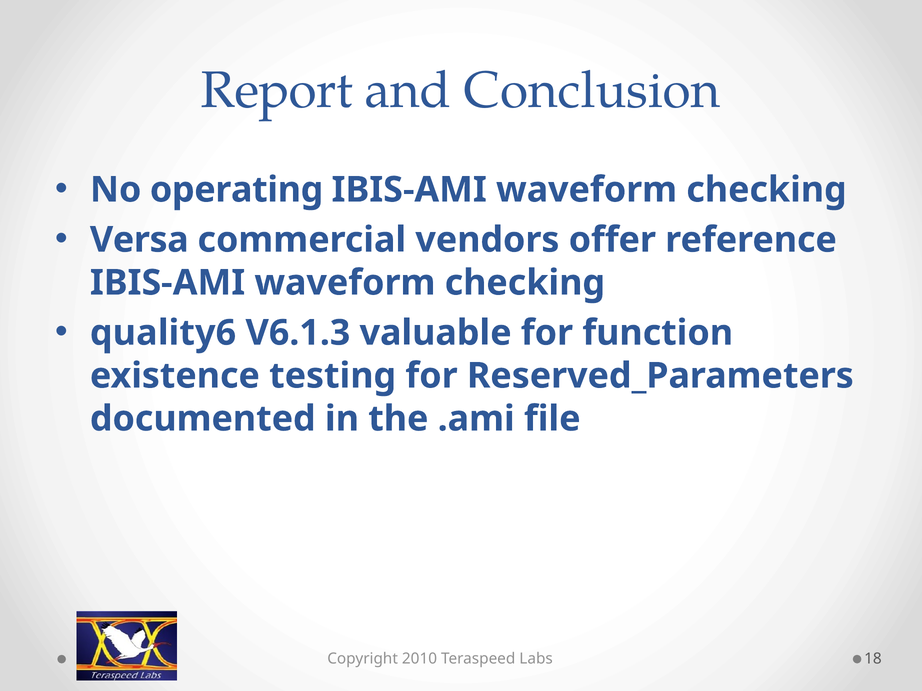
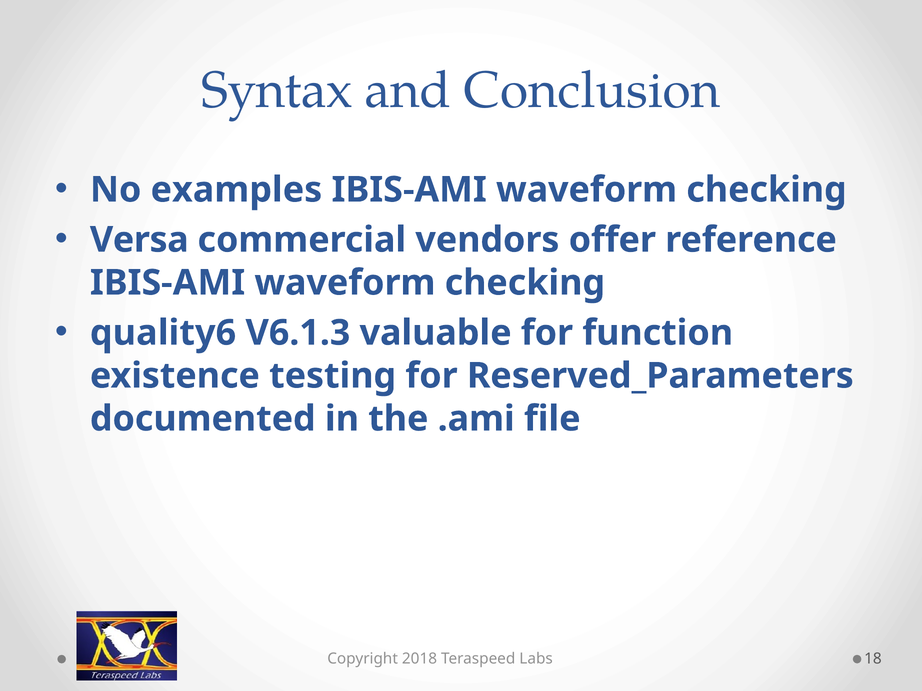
Report: Report -> Syntax (277, 91)
operating: operating -> examples (236, 190)
2010: 2010 -> 2018 (419, 659)
